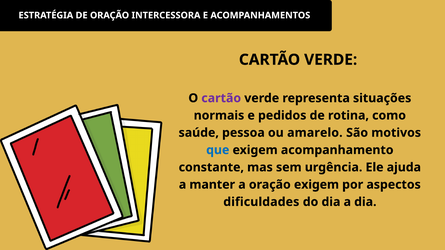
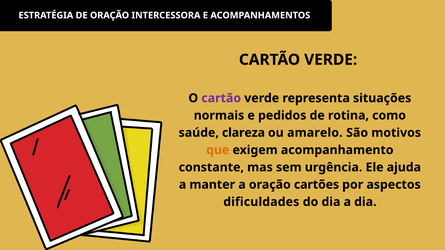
pessoa: pessoa -> clareza (243, 133)
que colour: blue -> orange (218, 150)
oração exigem: exigem -> cartões (317, 185)
